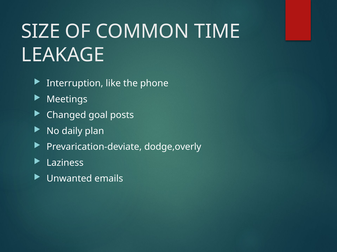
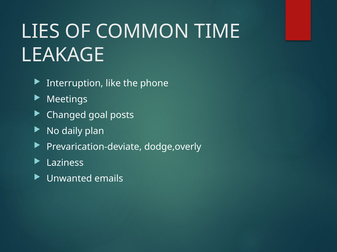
SIZE: SIZE -> LIES (41, 32)
